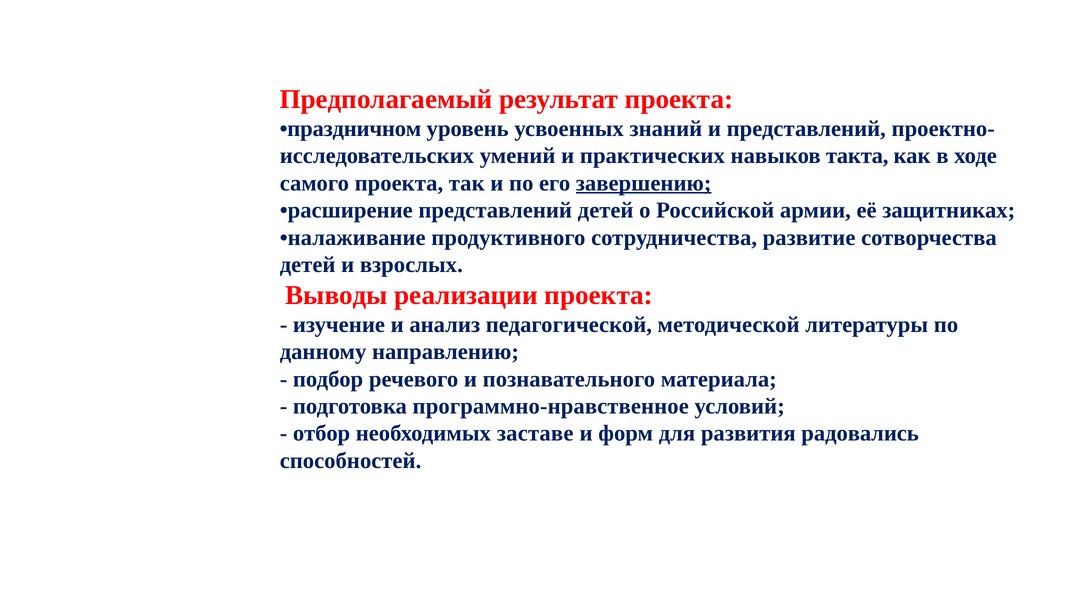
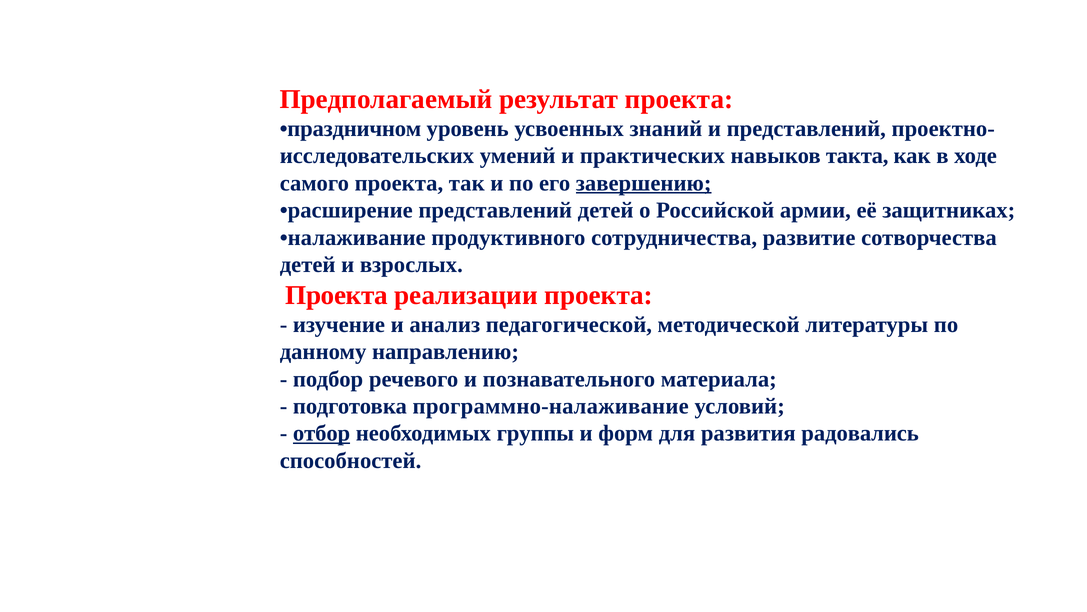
Выводы: Выводы -> Проекта (337, 295)
программно-нравственное: программно-нравственное -> программно-налаживание (551, 406)
отбор underline: none -> present (322, 433)
заставе: заставе -> группы (535, 433)
